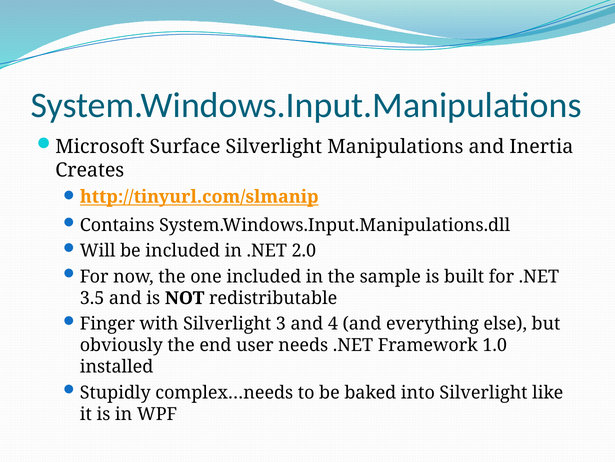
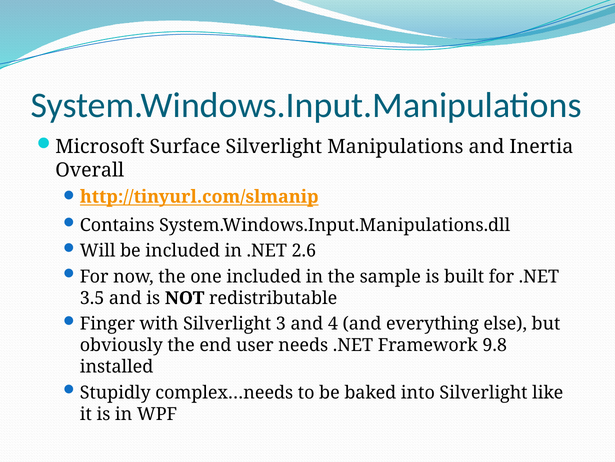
Creates: Creates -> Overall (90, 170)
2.0: 2.0 -> 2.6 (304, 251)
1.0: 1.0 -> 9.8 (495, 345)
